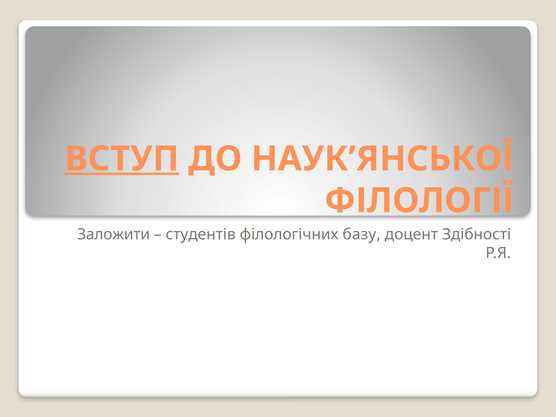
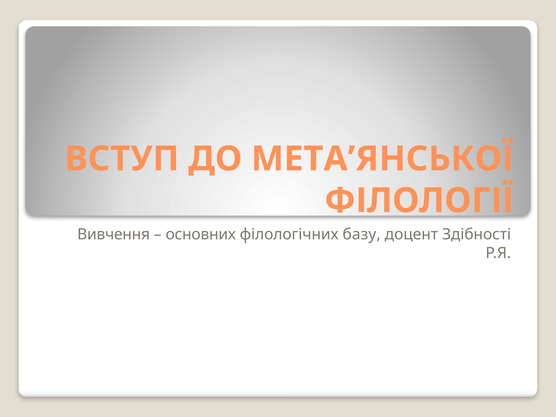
ВСТУП underline: present -> none (122, 159)
НАУК’ЯНСЬКОЇ: НАУК’ЯНСЬКОЇ -> МЕТА’ЯНСЬКОЇ (382, 159)
Заложити: Заложити -> Вивчення (114, 234)
студентів: студентів -> основних (201, 234)
